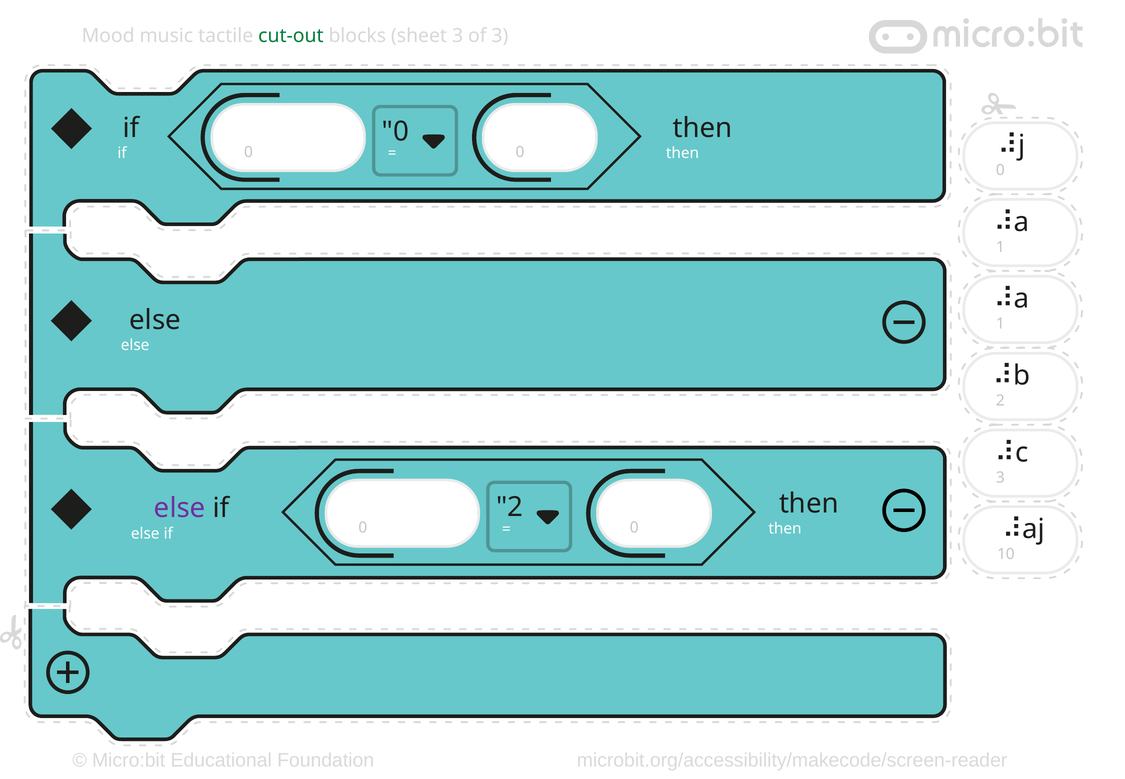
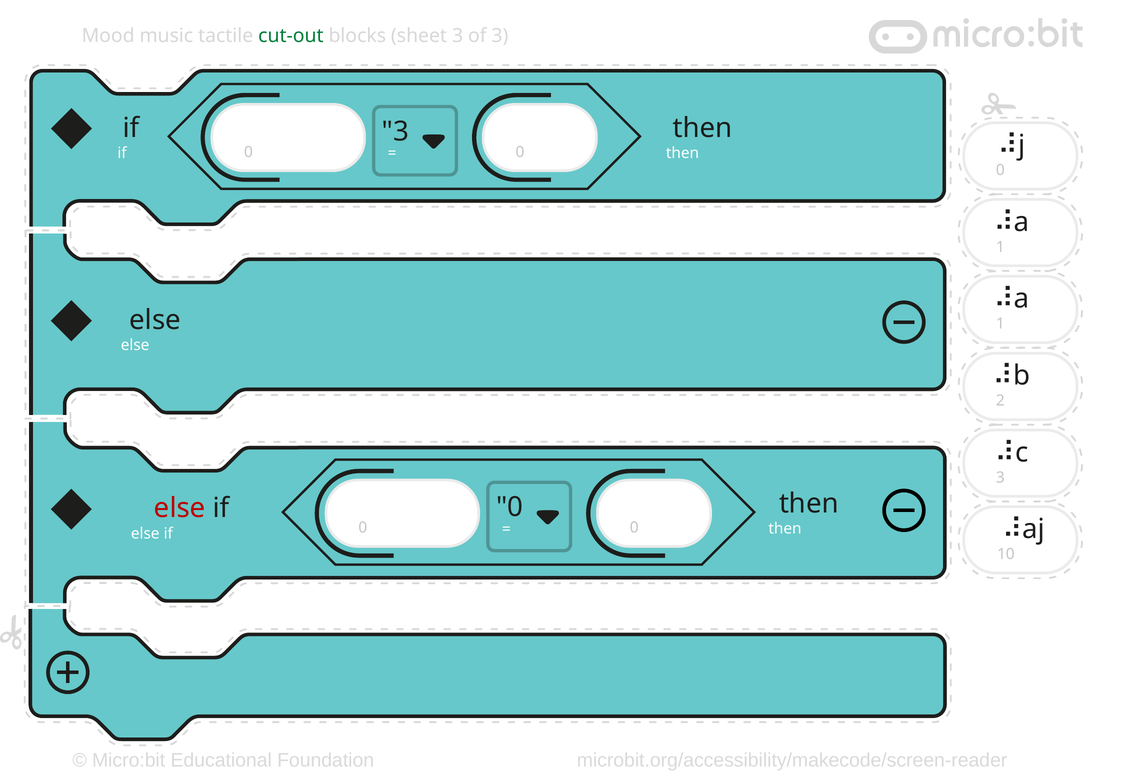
0: 0 -> 3 (395, 131)
2: 2 -> 0 (510, 507)
else colour: purple -> red (180, 508)
